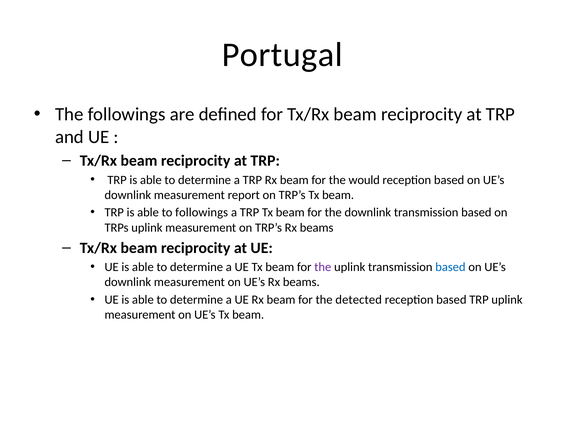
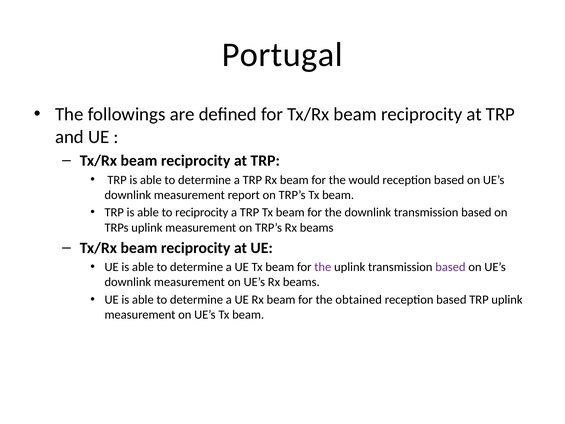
to followings: followings -> reciprocity (202, 212)
based colour: blue -> purple (450, 267)
detected: detected -> obtained (359, 300)
